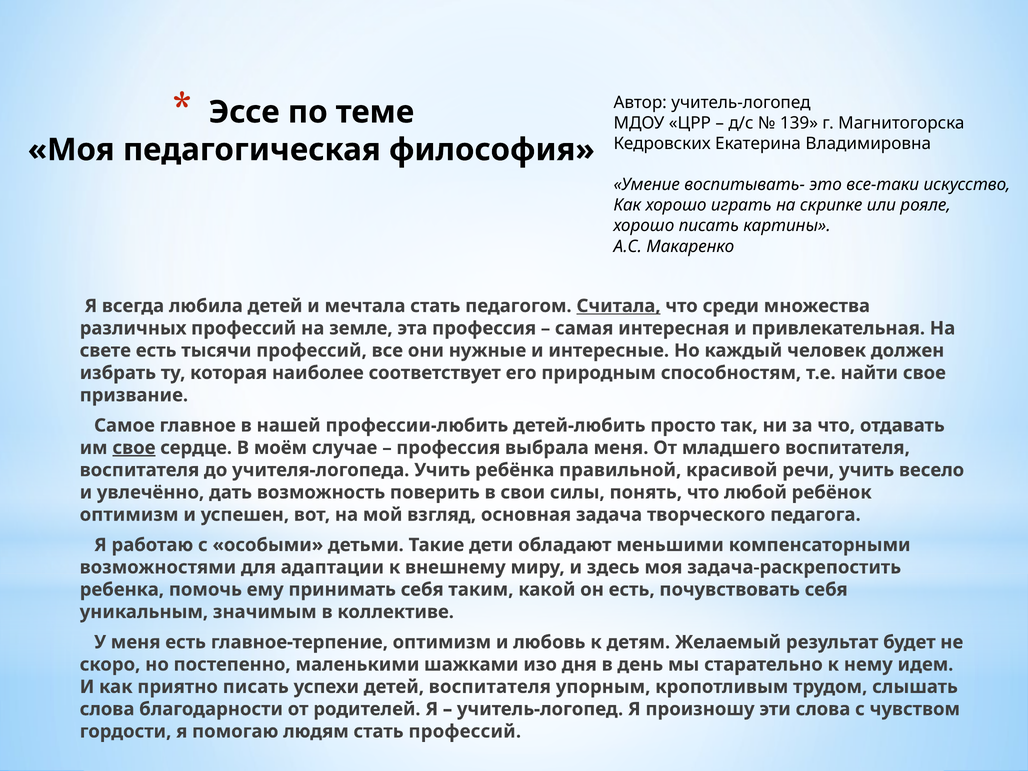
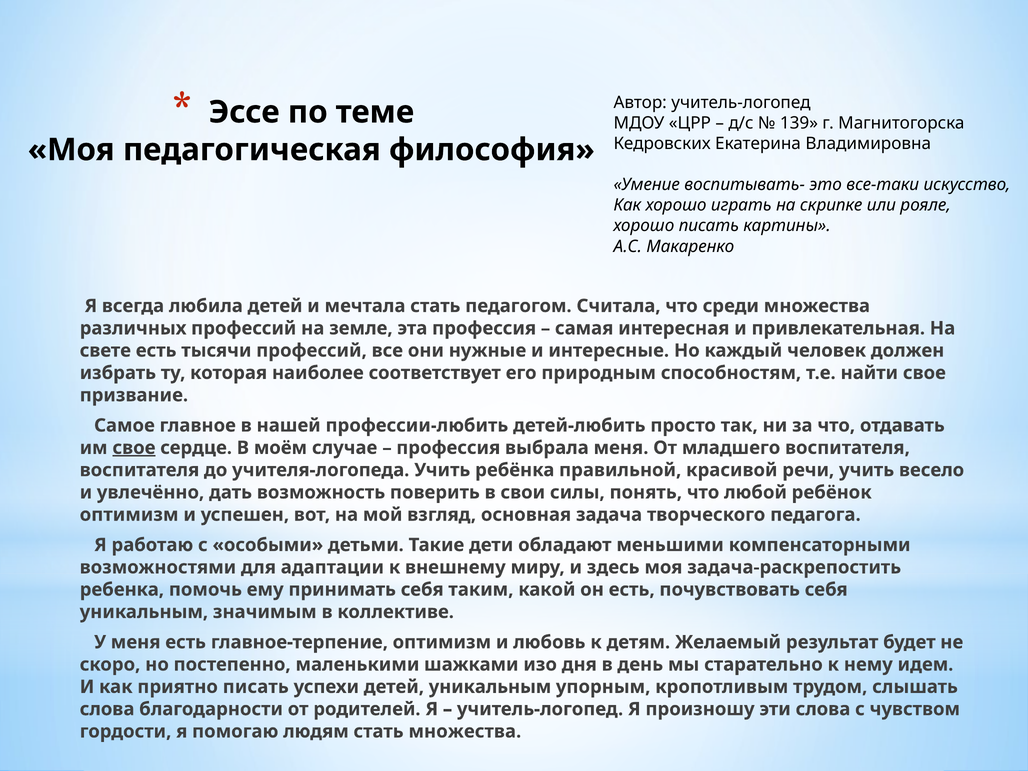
Считала underline: present -> none (619, 306)
детей воспитателя: воспитателя -> уникальным (490, 687)
стать профессий: профессий -> множества (465, 731)
